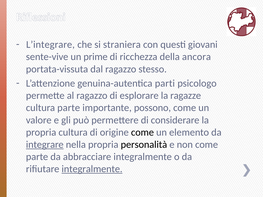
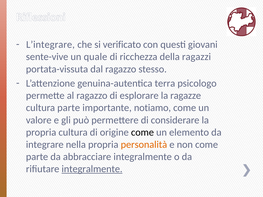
straniera: straniera -> verificato (122, 45)
prime: prime -> quale (95, 57)
ancora: ancora -> ragazzi (196, 57)
parti: parti -> terra (165, 83)
possono: possono -> notiamo (152, 108)
integrare underline: present -> none (45, 145)
personalità colour: black -> orange (144, 145)
